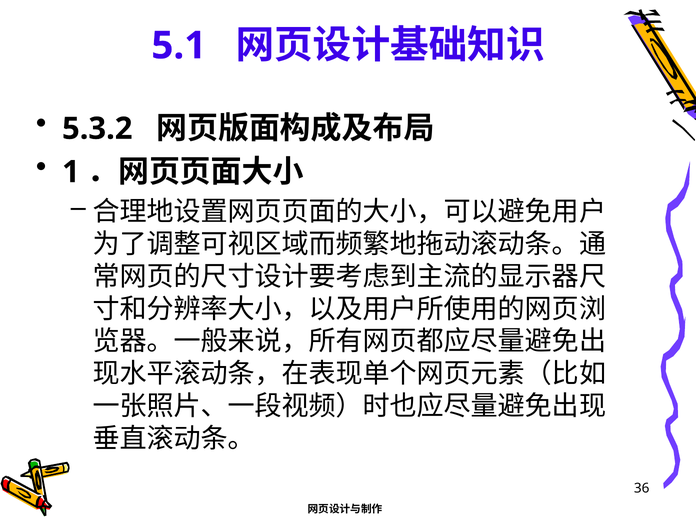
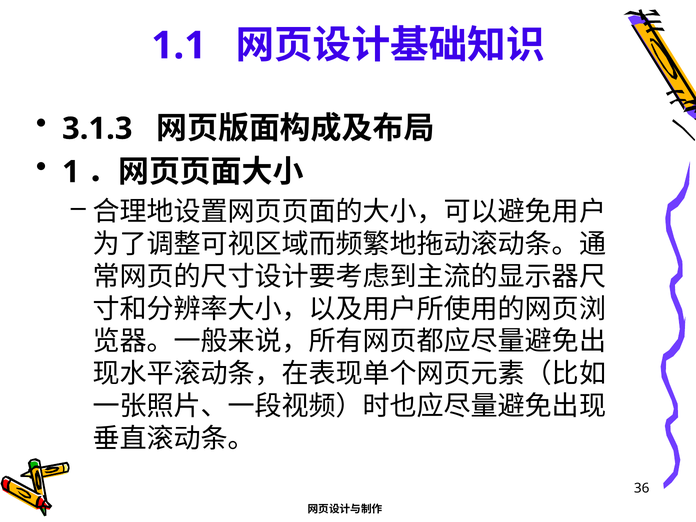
5.1: 5.1 -> 1.1 (179, 46)
5.3.2: 5.3.2 -> 3.1.3 (97, 129)
